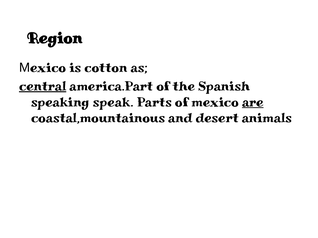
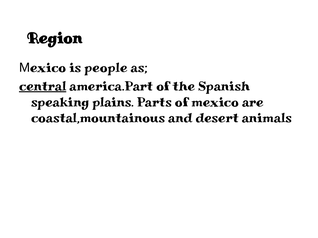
cotton: cotton -> people (106, 68)
speak: speak -> plains (113, 102)
are underline: present -> none (253, 102)
